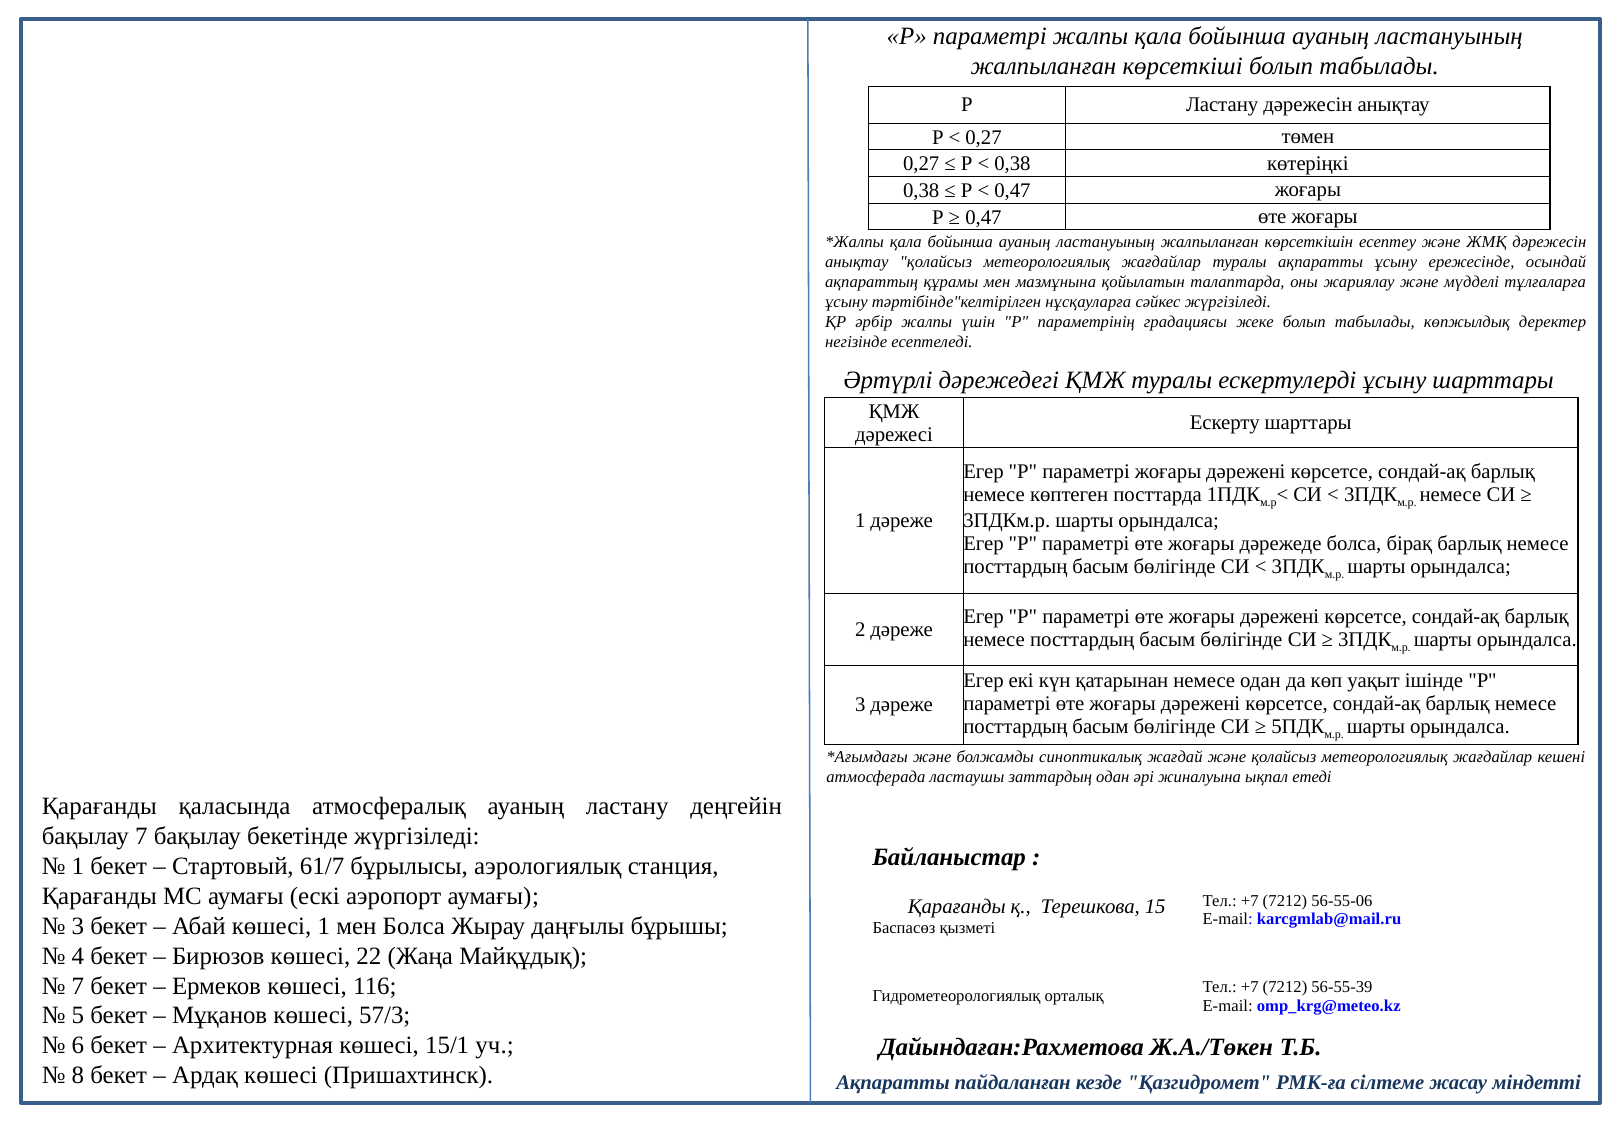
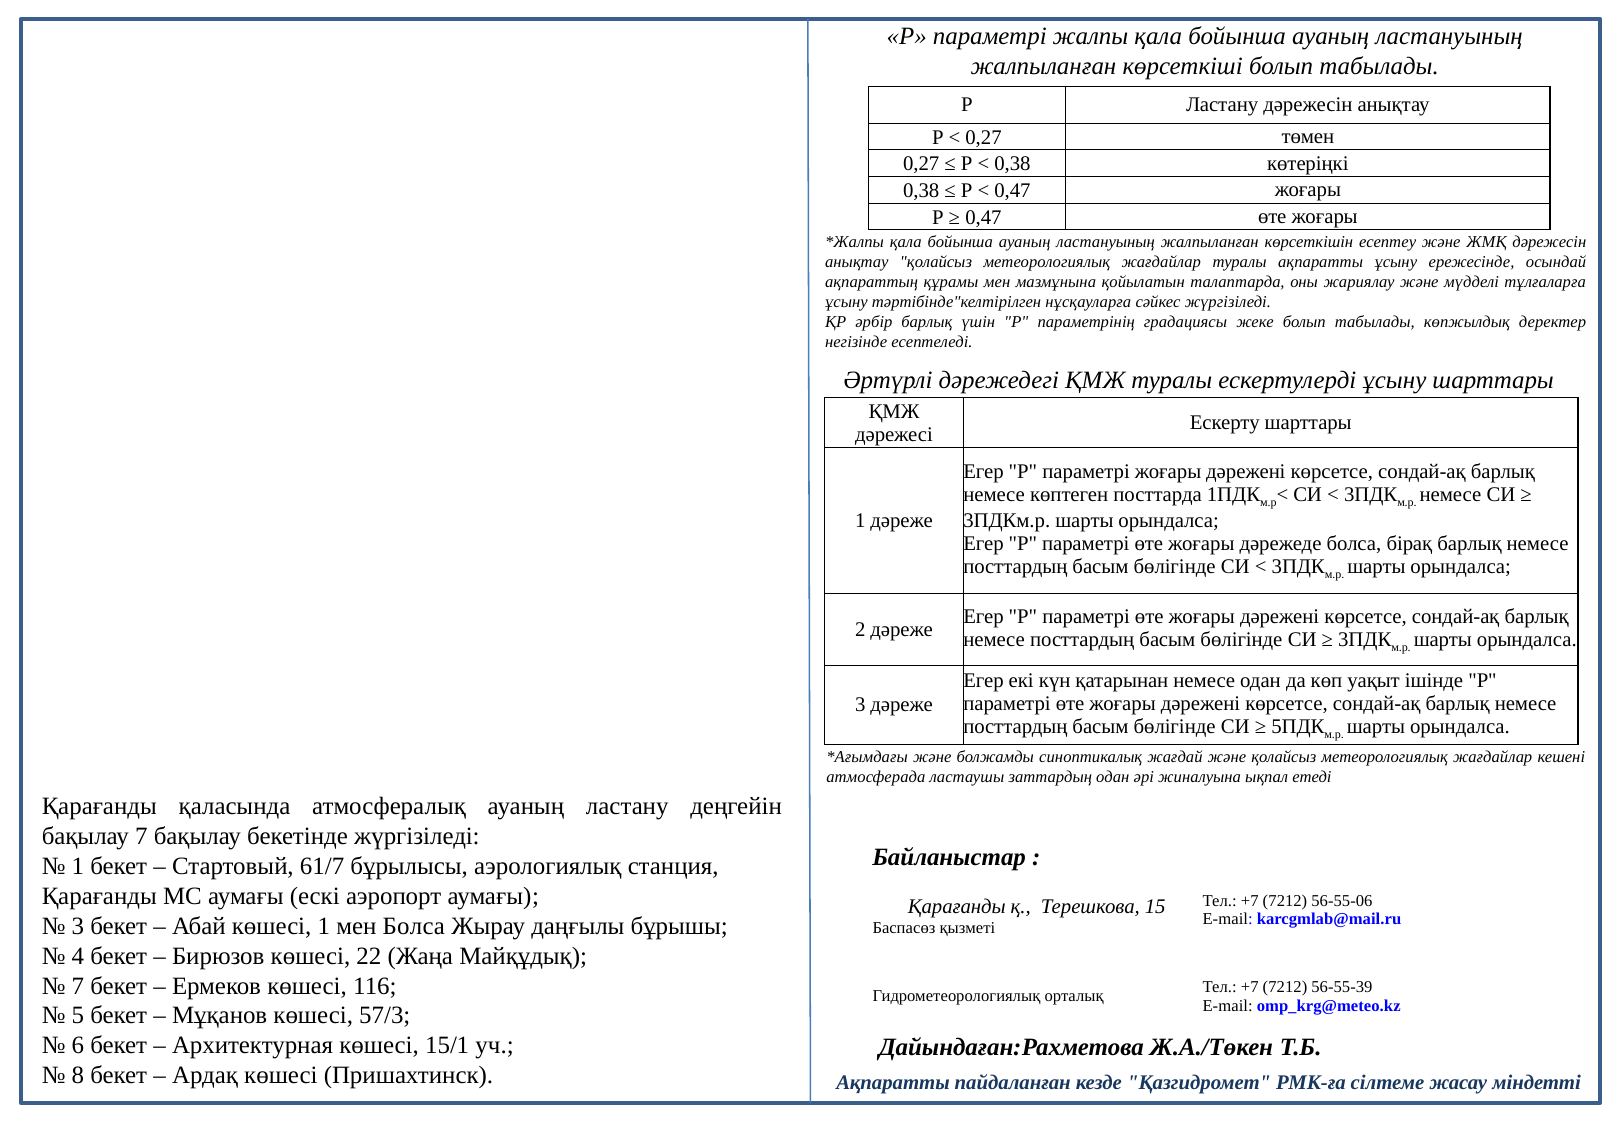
әрбір жалпы: жалпы -> барлық (927, 322)
